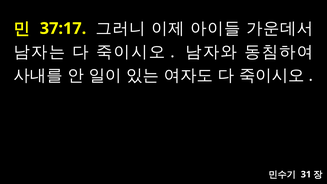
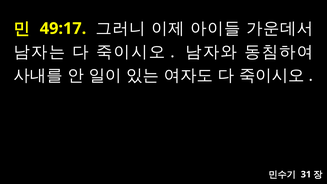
37:17: 37:17 -> 49:17 (63, 28)
